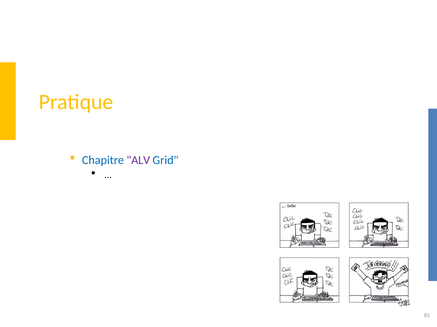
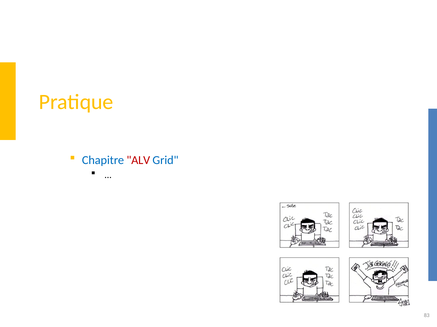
ALV colour: purple -> red (138, 161)
